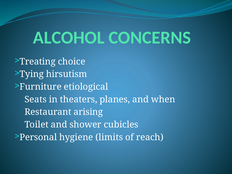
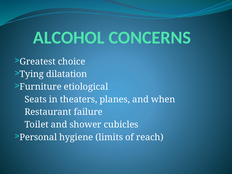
Treating: Treating -> Greatest (38, 62)
hirsutism: hirsutism -> dilatation (67, 74)
arising: arising -> failure (88, 112)
